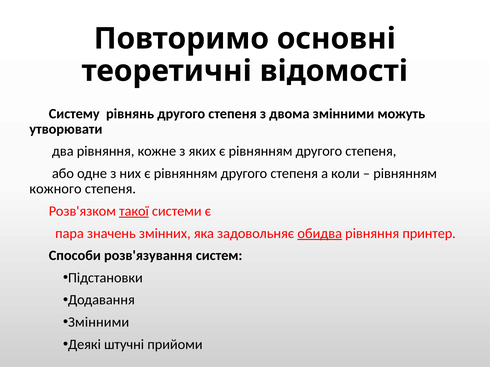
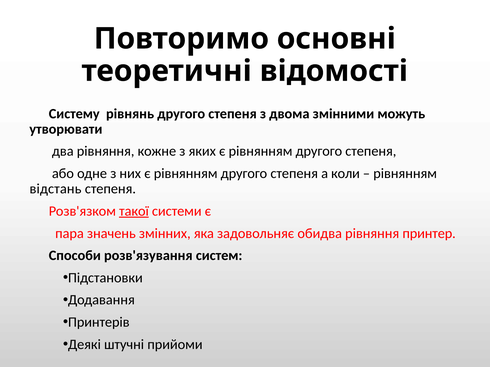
кожного: кожного -> відстань (55, 189)
обидва underline: present -> none (320, 234)
Змінними: Змінними -> Принтерів (99, 323)
